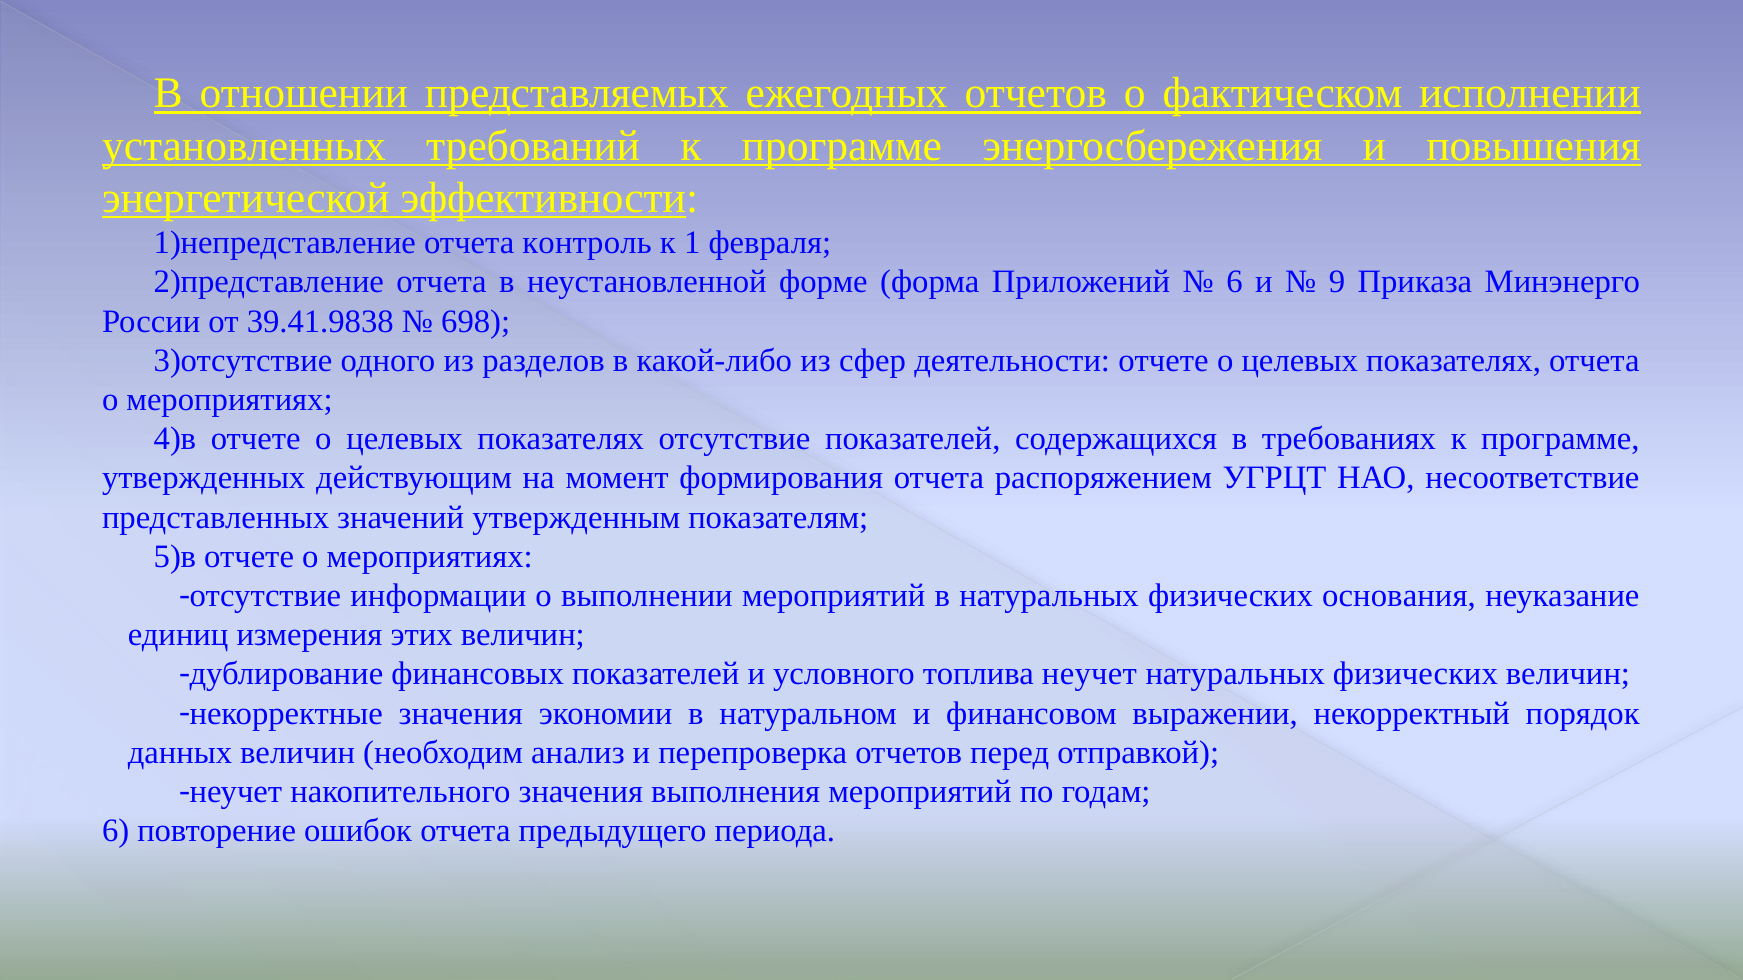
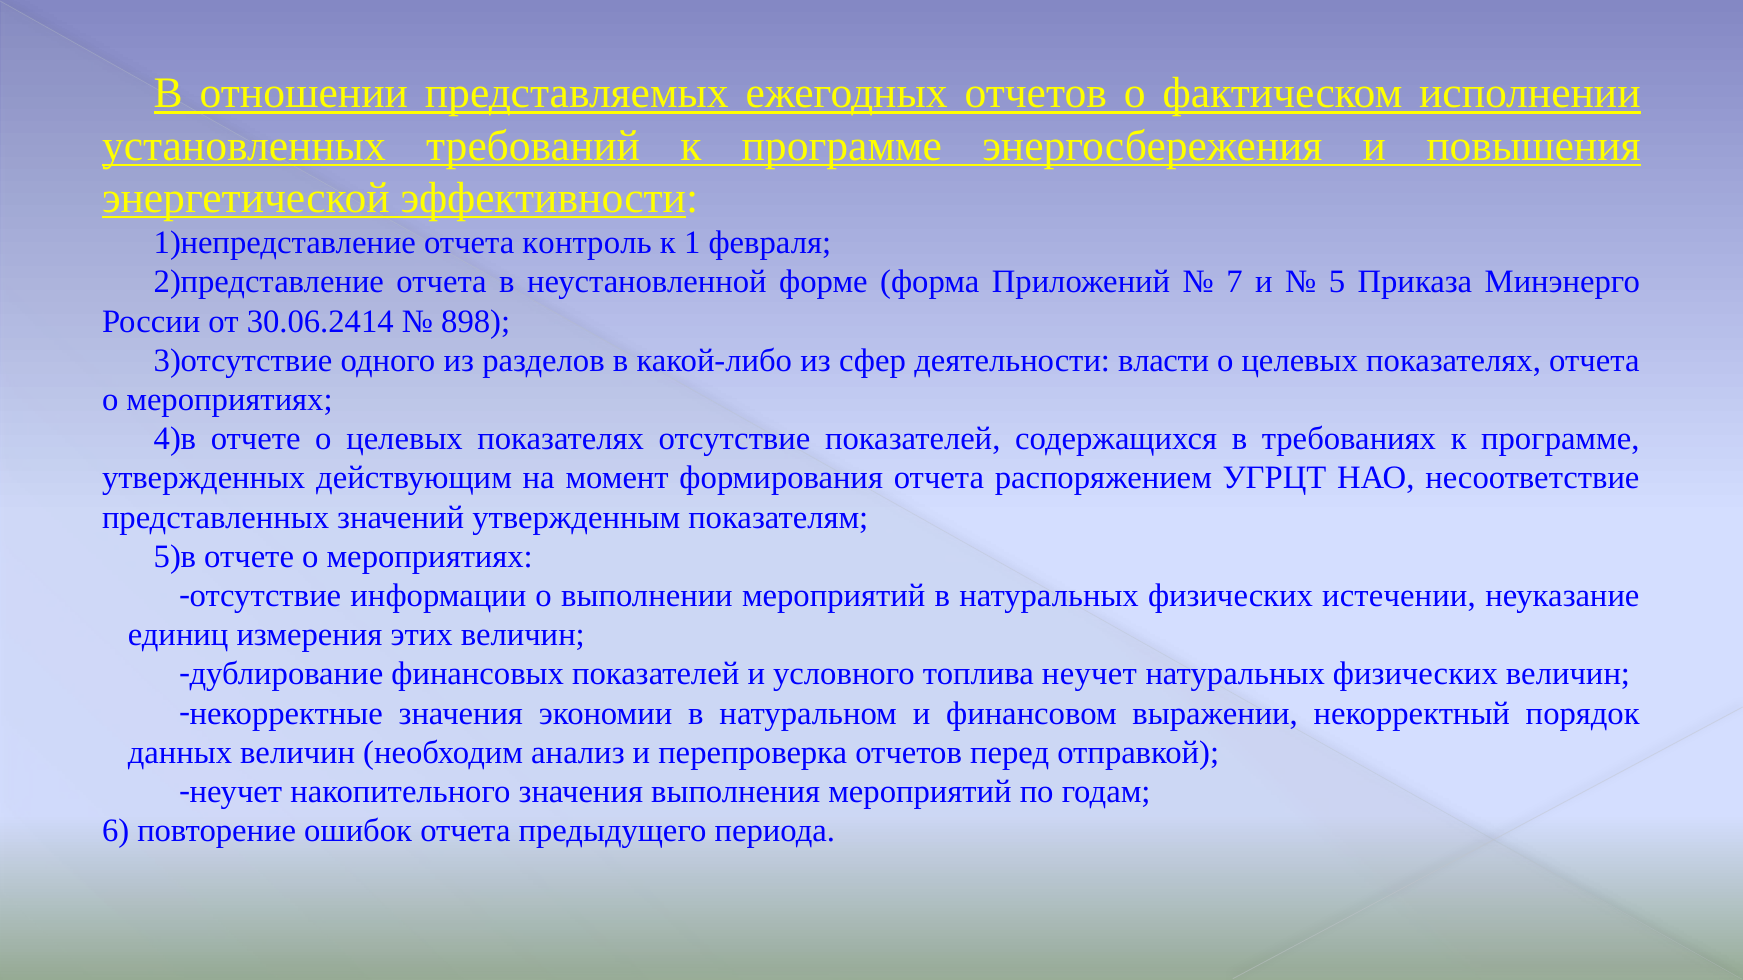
6: 6 -> 7 (1235, 282)
9: 9 -> 5 (1337, 282)
39.41.9838: 39.41.9838 -> 30.06.2414 (320, 321)
698: 698 -> 898 (476, 321)
деятельности отчете: отчете -> власти (1164, 361)
основания: основания -> истечении (1399, 596)
